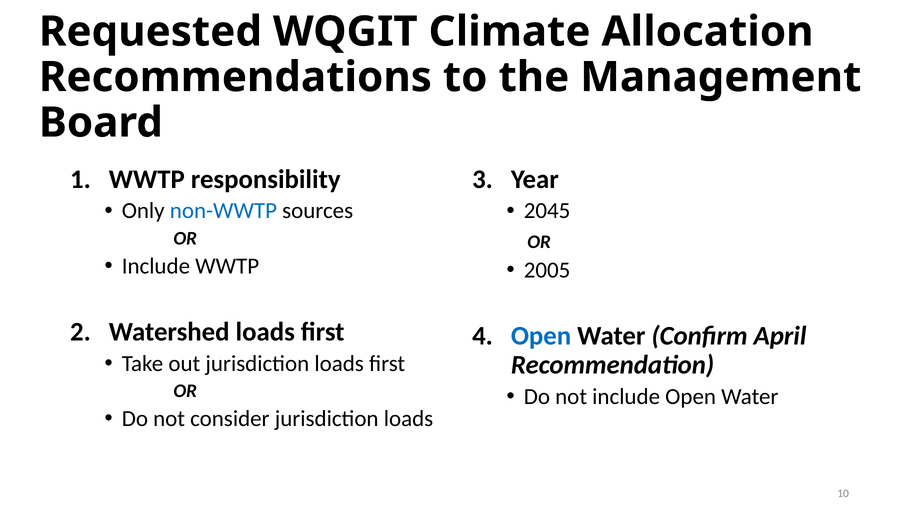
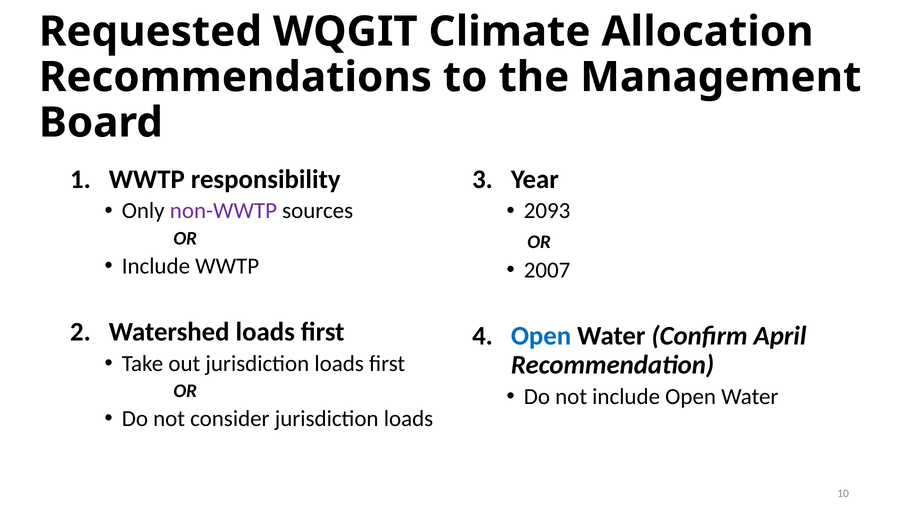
non-WWTP colour: blue -> purple (223, 211)
2045: 2045 -> 2093 (547, 211)
2005: 2005 -> 2007 (547, 270)
